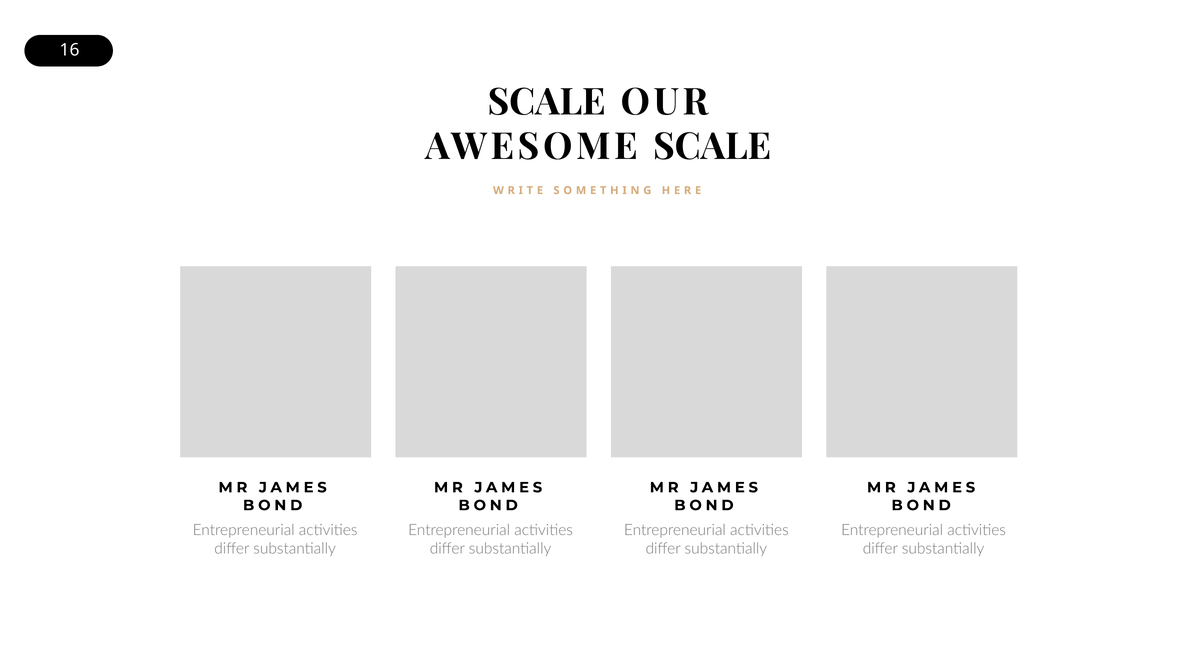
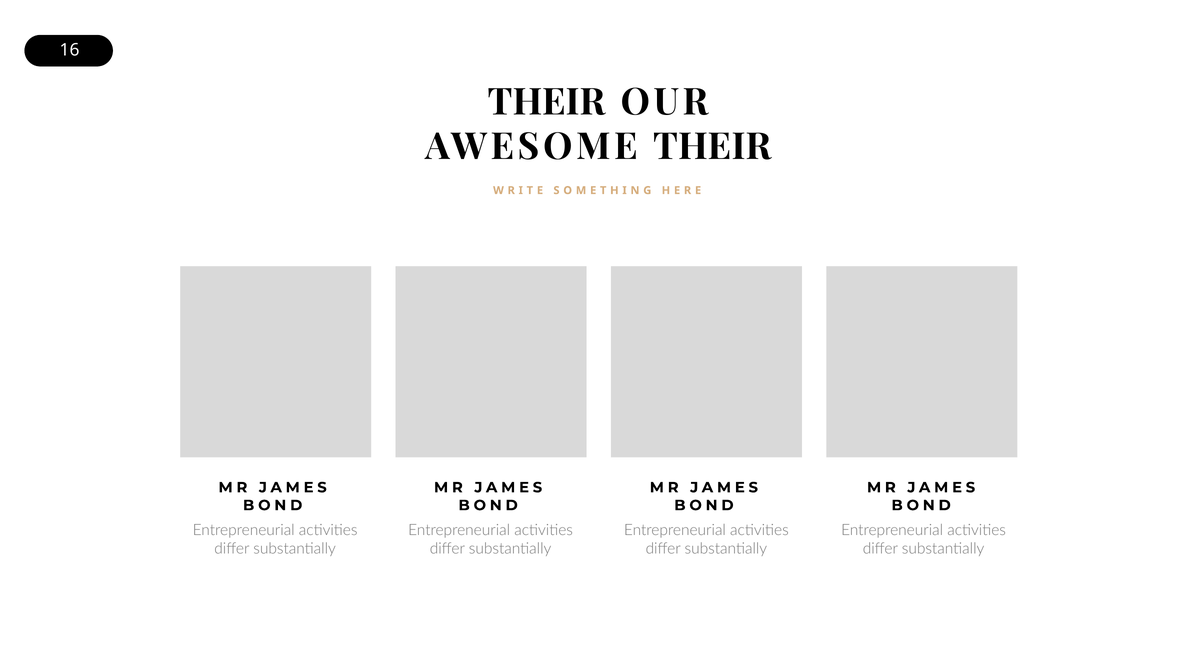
SCALE: SCALE -> THEIR (547, 102)
AWESOME SCALE: SCALE -> THEIR (712, 147)
